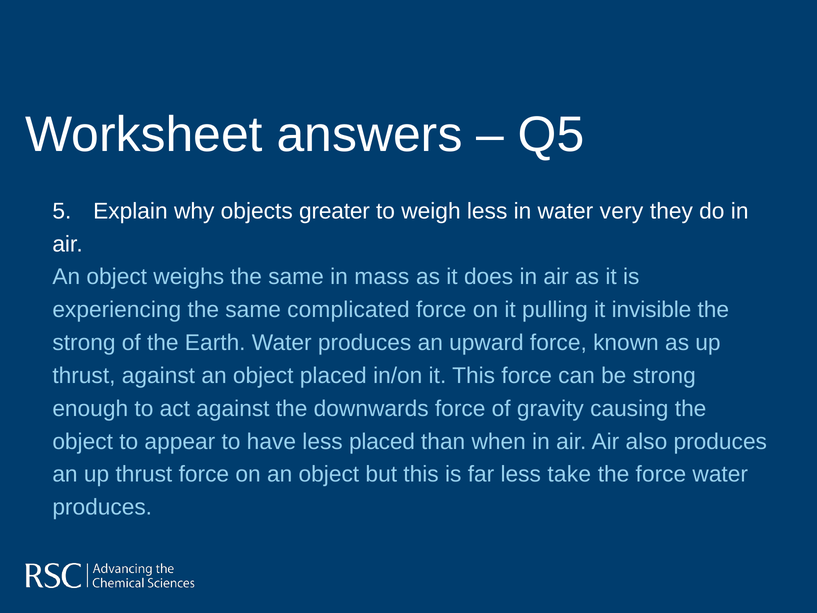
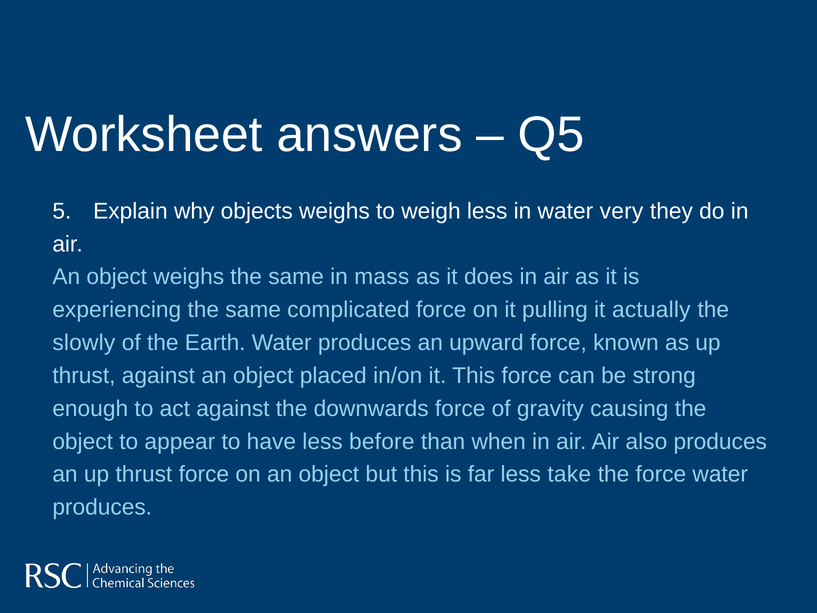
objects greater: greater -> weighs (334, 211)
invisible: invisible -> actually (651, 310)
strong: strong -> slowly (84, 343)
less placed: placed -> before (382, 441)
